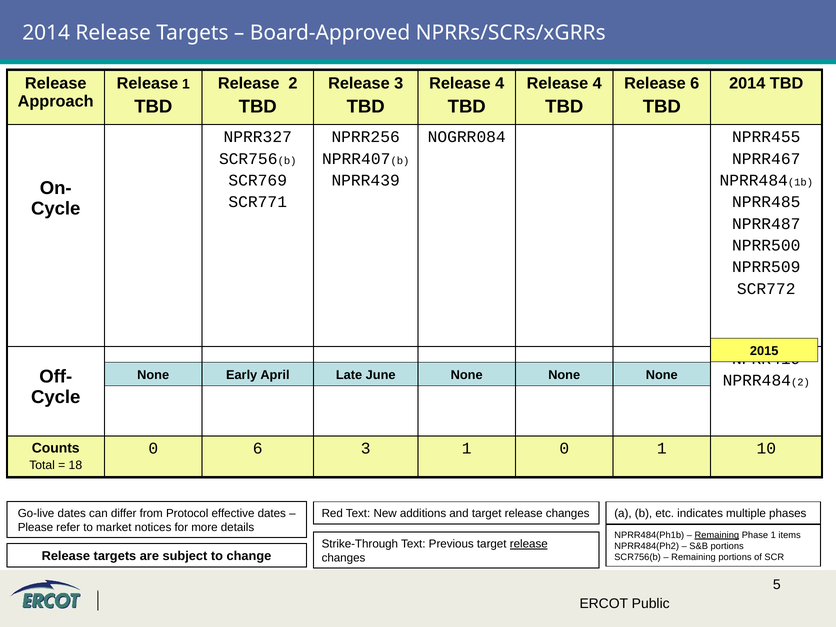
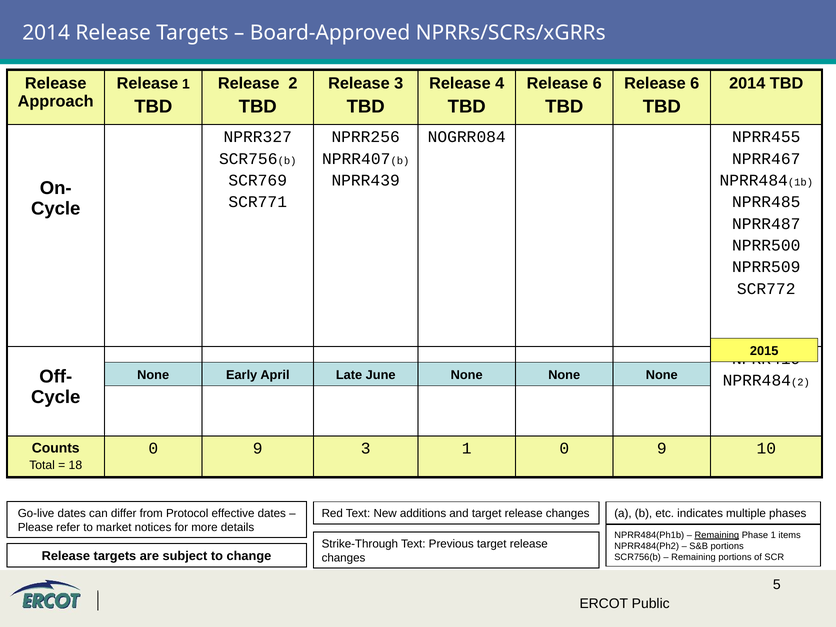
4: 4 -> 6 (597, 83)
6: 6 -> 9 (258, 448)
1 0 1: 1 -> 9 (662, 448)
release underline: present -> none (529, 544)
